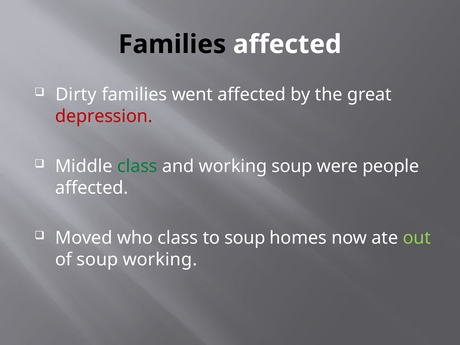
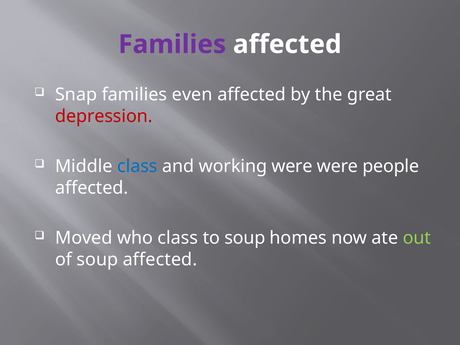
Families colour: black -> purple (172, 44)
Dirty: Dirty -> Snap (76, 95)
went: went -> even (192, 95)
class colour: green -> blue (137, 166)
working soup: soup -> were (292, 166)
soup working: working -> affected (160, 259)
